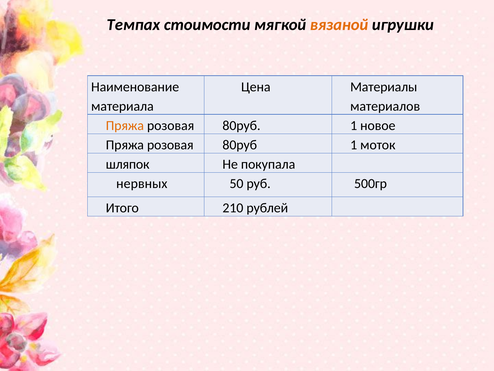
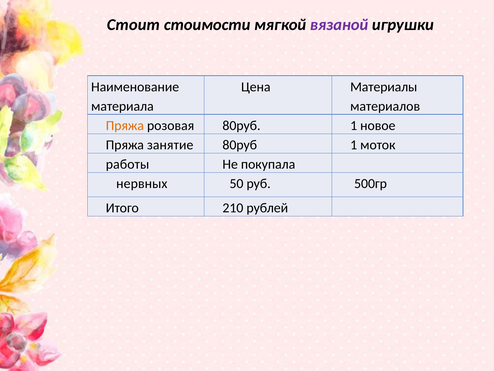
Темпах: Темпах -> Стоит (133, 25)
вязаной colour: orange -> purple (339, 25)
розовая: розовая -> занятие (170, 145)
шляпок: шляпок -> работы (128, 164)
